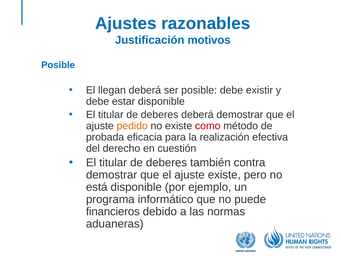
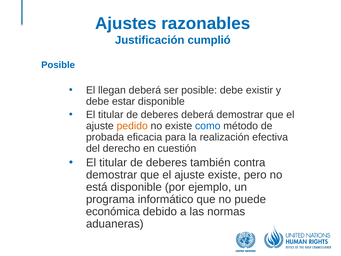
motivos: motivos -> cumplió (209, 40)
como colour: red -> blue (208, 126)
financieros: financieros -> económica (113, 211)
